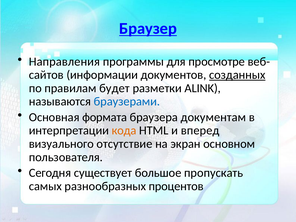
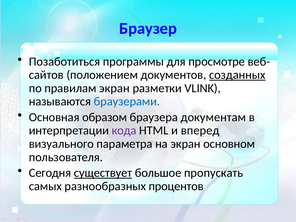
Браузер underline: present -> none (148, 29)
Направления: Направления -> Позаботиться (65, 62)
информации: информации -> положением (102, 75)
правилам будет: будет -> экран (114, 88)
ALINK: ALINK -> VLINK (203, 88)
формата: формата -> образом (105, 117)
кода colour: orange -> purple (124, 131)
отсутствие: отсутствие -> параметра (125, 144)
существует underline: none -> present (103, 173)
